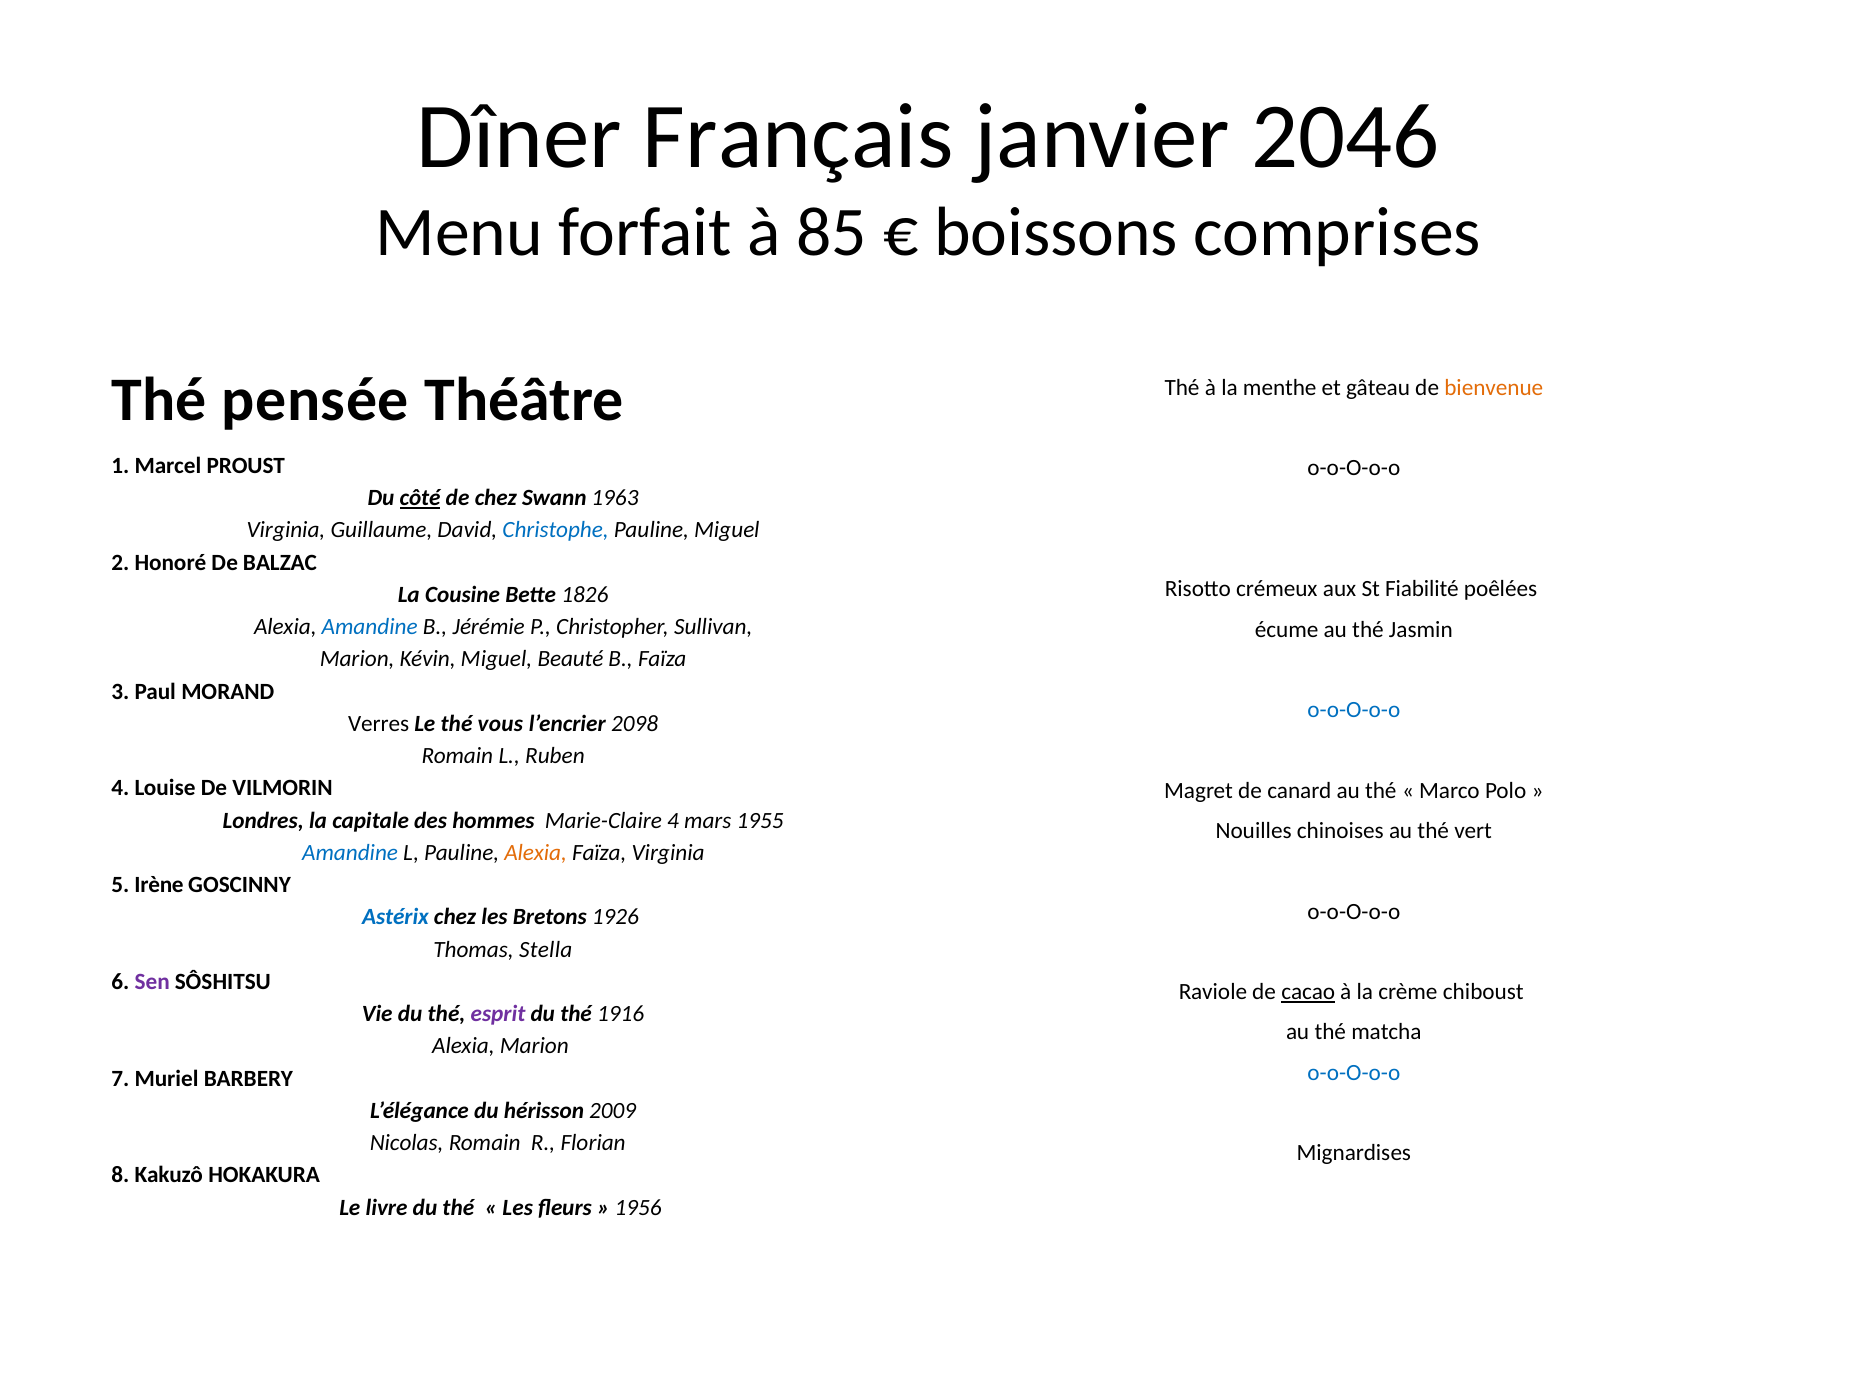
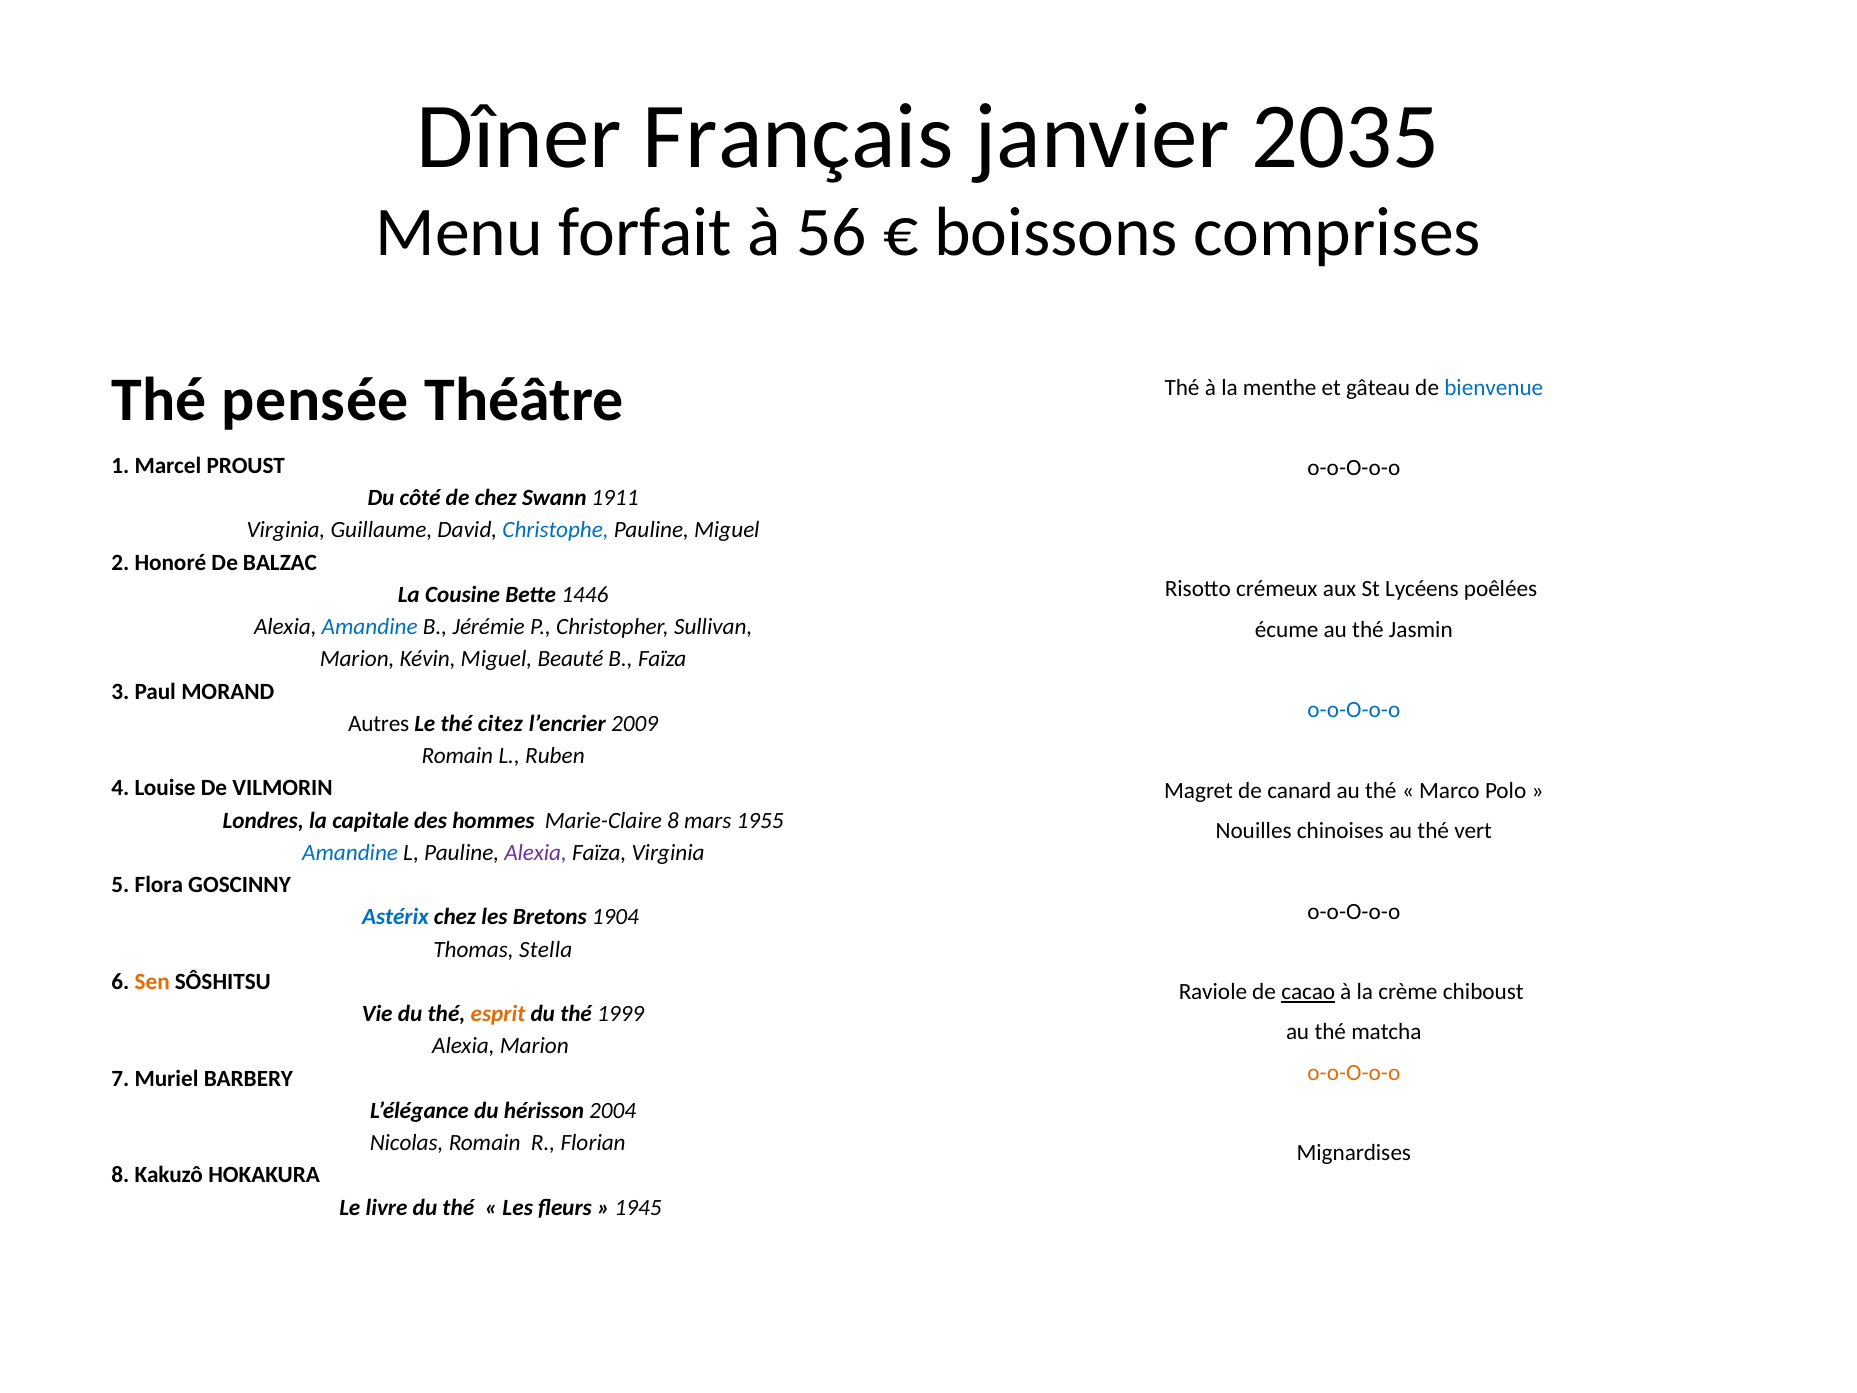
2046: 2046 -> 2035 (1345, 136)
85: 85 -> 56 (832, 232)
bienvenue colour: orange -> blue (1494, 388)
côté underline: present -> none (420, 498)
1963: 1963 -> 1911 (615, 498)
Fiabilité: Fiabilité -> Lycéens (1422, 589)
1826: 1826 -> 1446 (585, 595)
Verres: Verres -> Autres (379, 724)
vous: vous -> citez (500, 724)
2098: 2098 -> 2009 (635, 724)
Marie-Claire 4: 4 -> 8 (673, 820)
Alexia colour: orange -> purple (536, 853)
Irène: Irène -> Flora (159, 885)
1926: 1926 -> 1904 (615, 917)
Sen colour: purple -> orange (152, 982)
esprit colour: purple -> orange (498, 1014)
1916: 1916 -> 1999 (621, 1014)
o-o-O-o-o colour: blue -> orange (1354, 1072)
2009: 2009 -> 2004 (613, 1110)
1956: 1956 -> 1945 (638, 1207)
